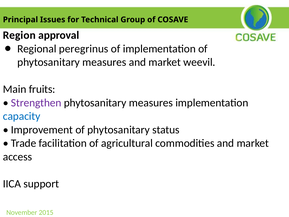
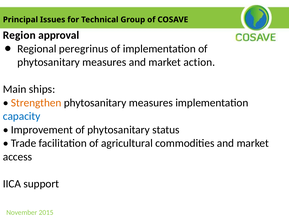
weevil: weevil -> action (199, 62)
fruits: fruits -> ships (42, 89)
Strengthen colour: purple -> orange (36, 103)
